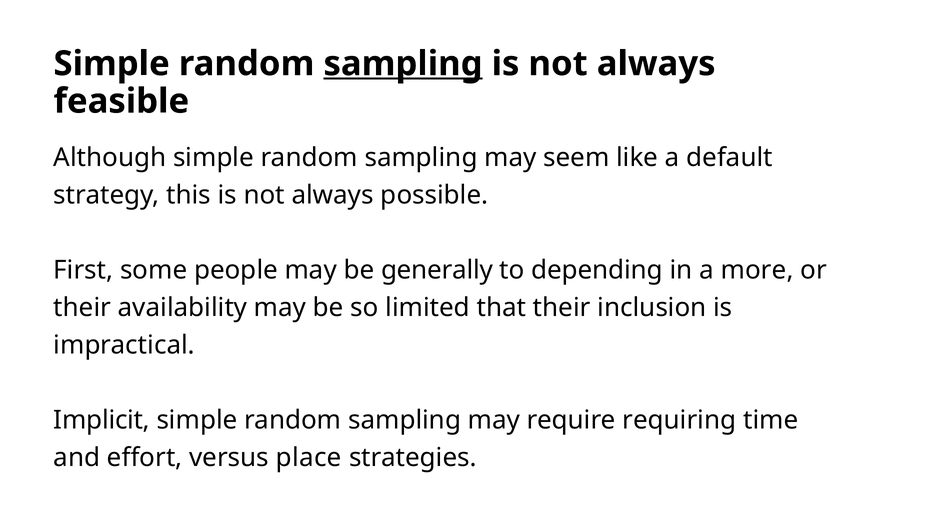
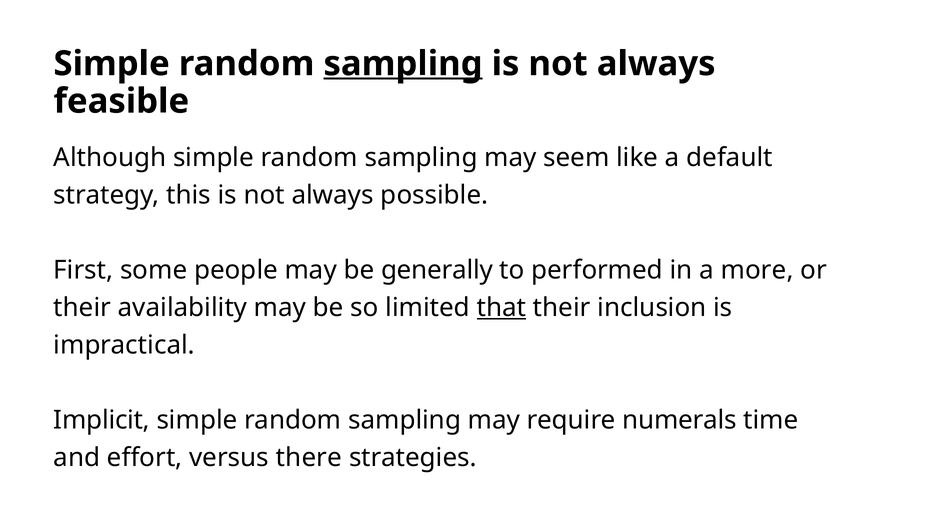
depending: depending -> performed (597, 270)
that underline: none -> present (501, 308)
requiring: requiring -> numerals (679, 420)
place: place -> there (309, 458)
